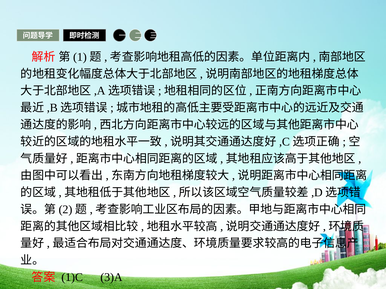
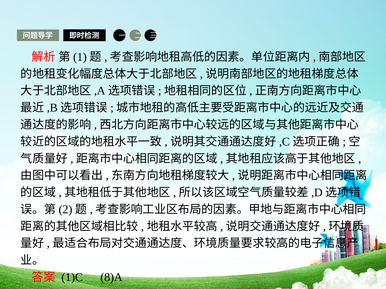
3)A: 3)A -> 8)A (111, 278)
